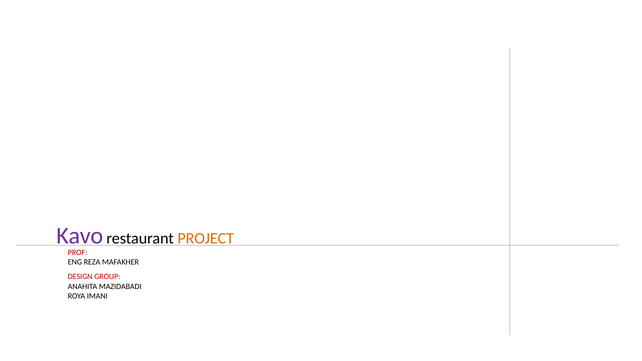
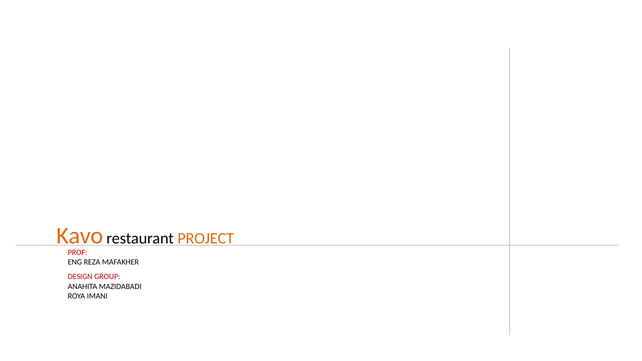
Kavo colour: purple -> orange (80, 236)
